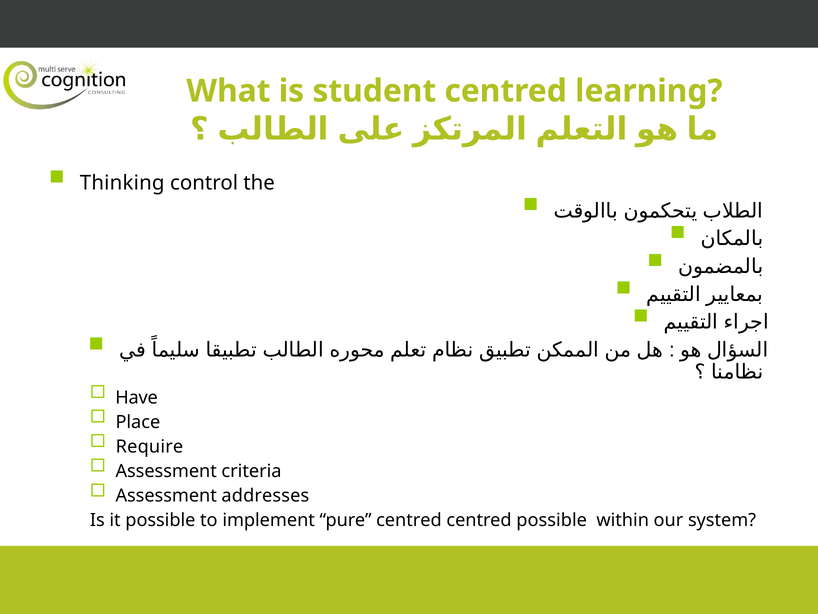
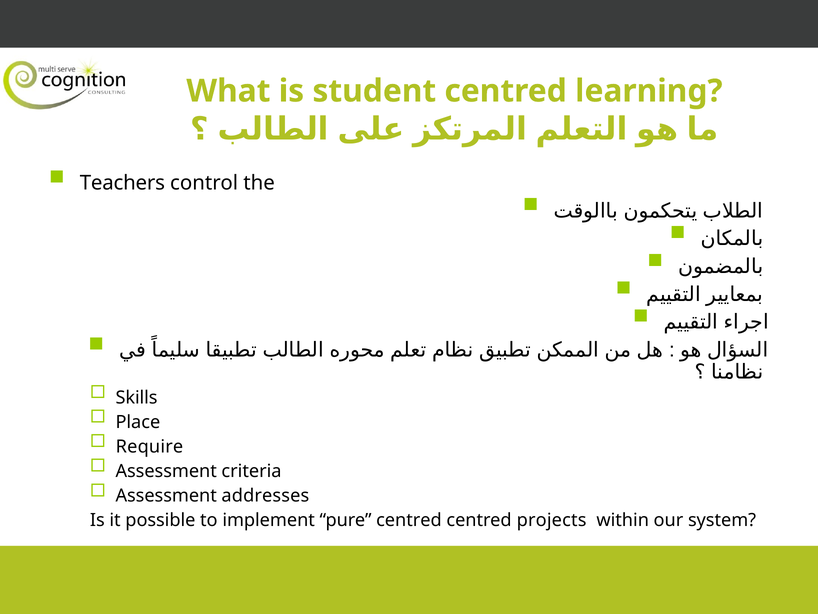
Thinking: Thinking -> Teachers (122, 183)
Have: Have -> Skills (137, 397)
centred possible: possible -> projects (552, 520)
